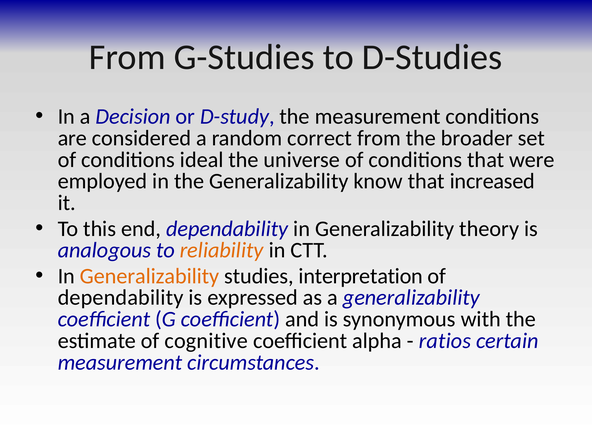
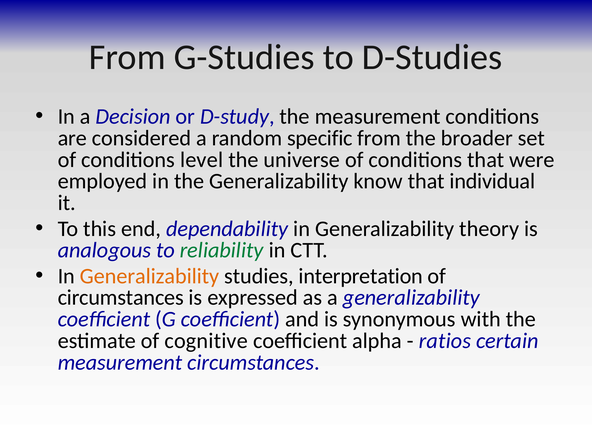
correct: correct -> specific (320, 138)
ideal: ideal -> level (202, 160)
increased: increased -> individual (492, 181)
reliability colour: orange -> green (222, 250)
dependability: dependability -> circumstances (121, 298)
